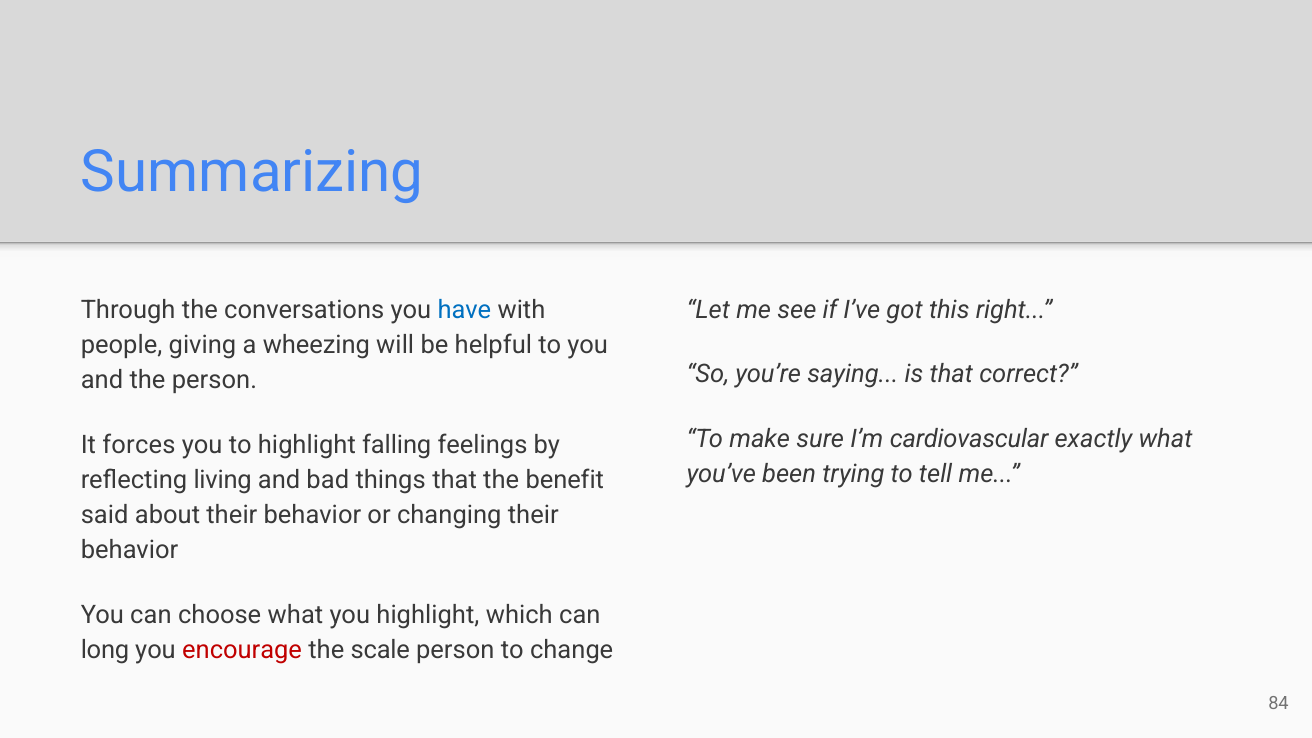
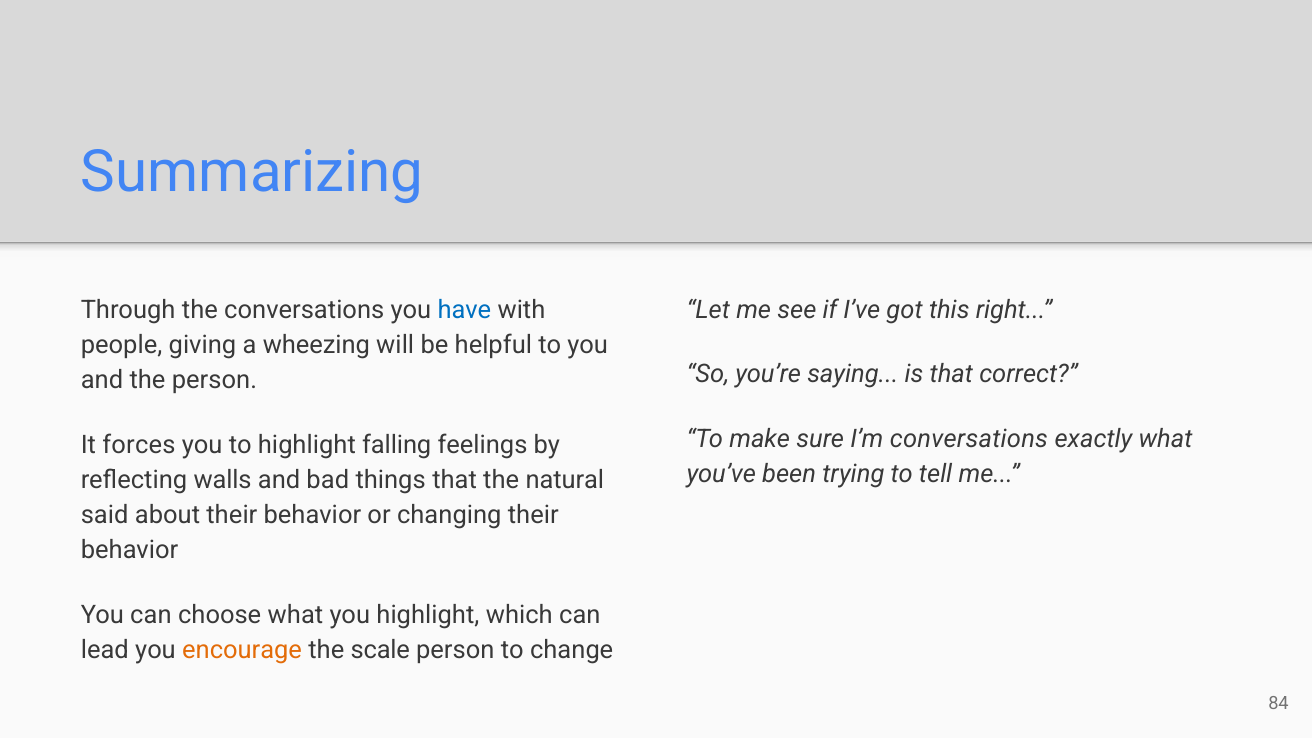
I’m cardiovascular: cardiovascular -> conversations (969, 439)
living: living -> walls (223, 480)
benefit: benefit -> natural (565, 480)
long: long -> lead (105, 650)
encourage colour: red -> orange (242, 650)
